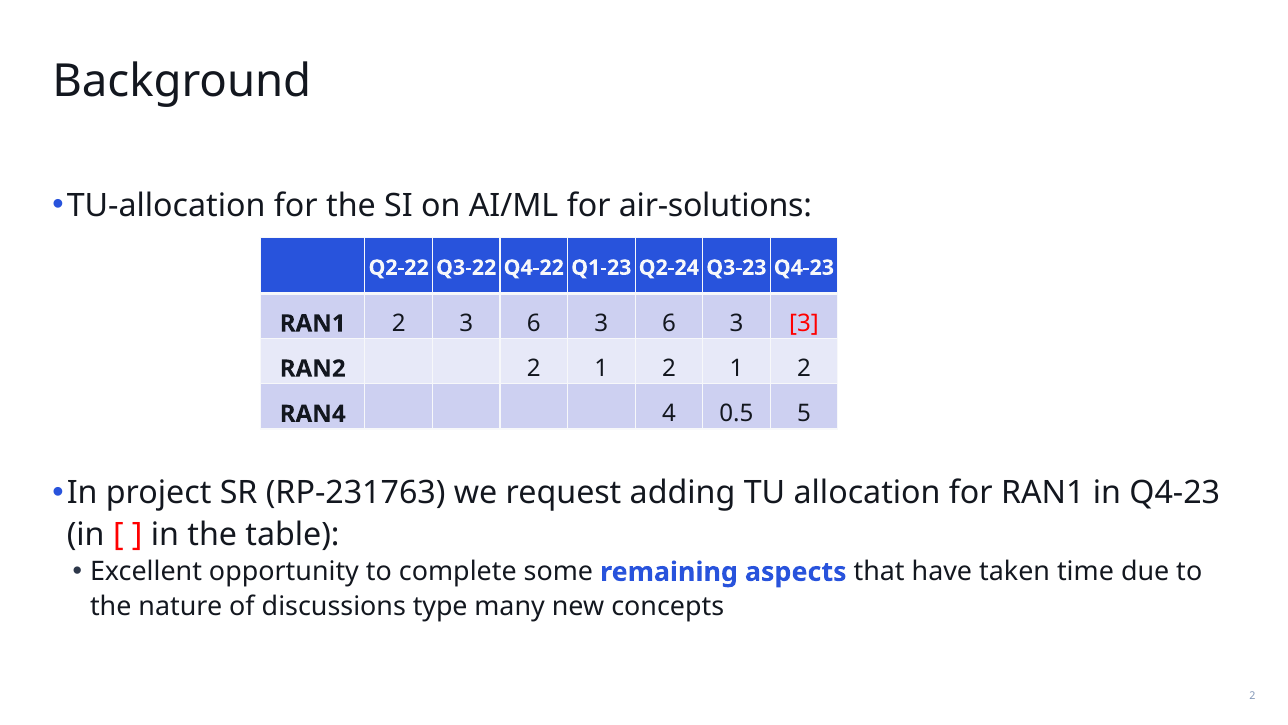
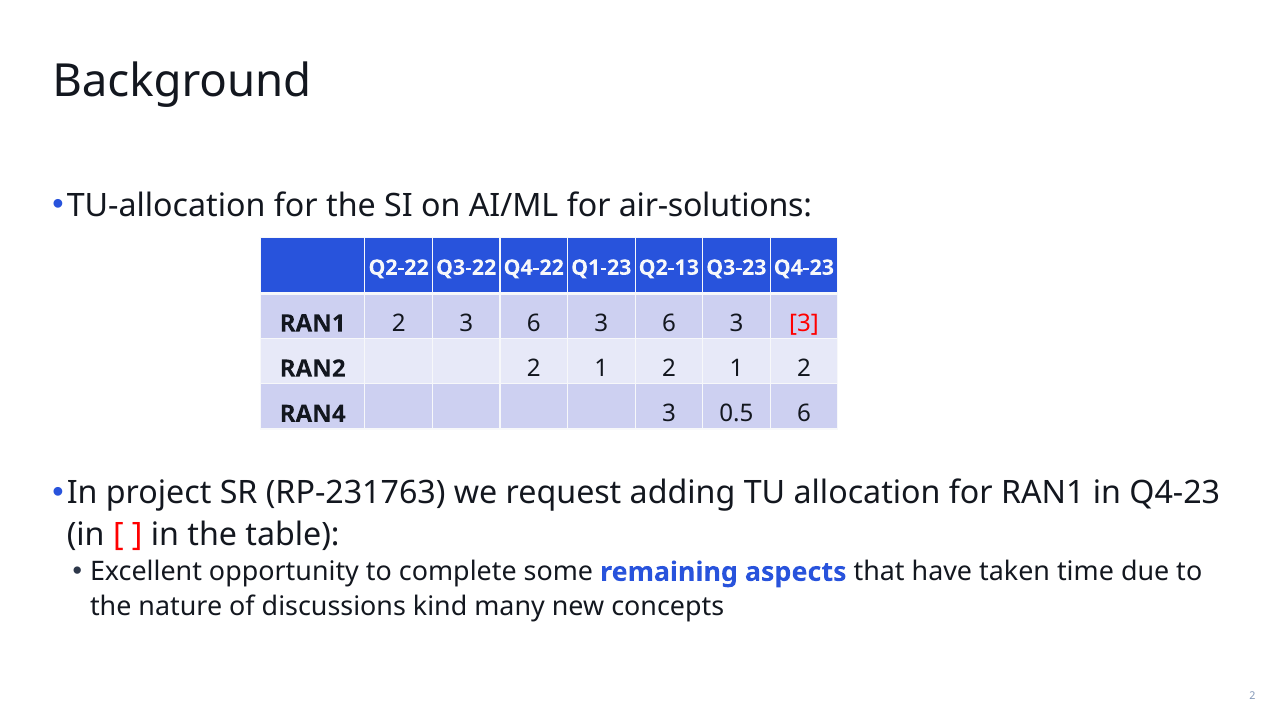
Q2-24: Q2-24 -> Q2-13 (669, 268)
RAN4 4: 4 -> 3 (669, 414)
0.5 5: 5 -> 6 (804, 414)
type: type -> kind (440, 606)
